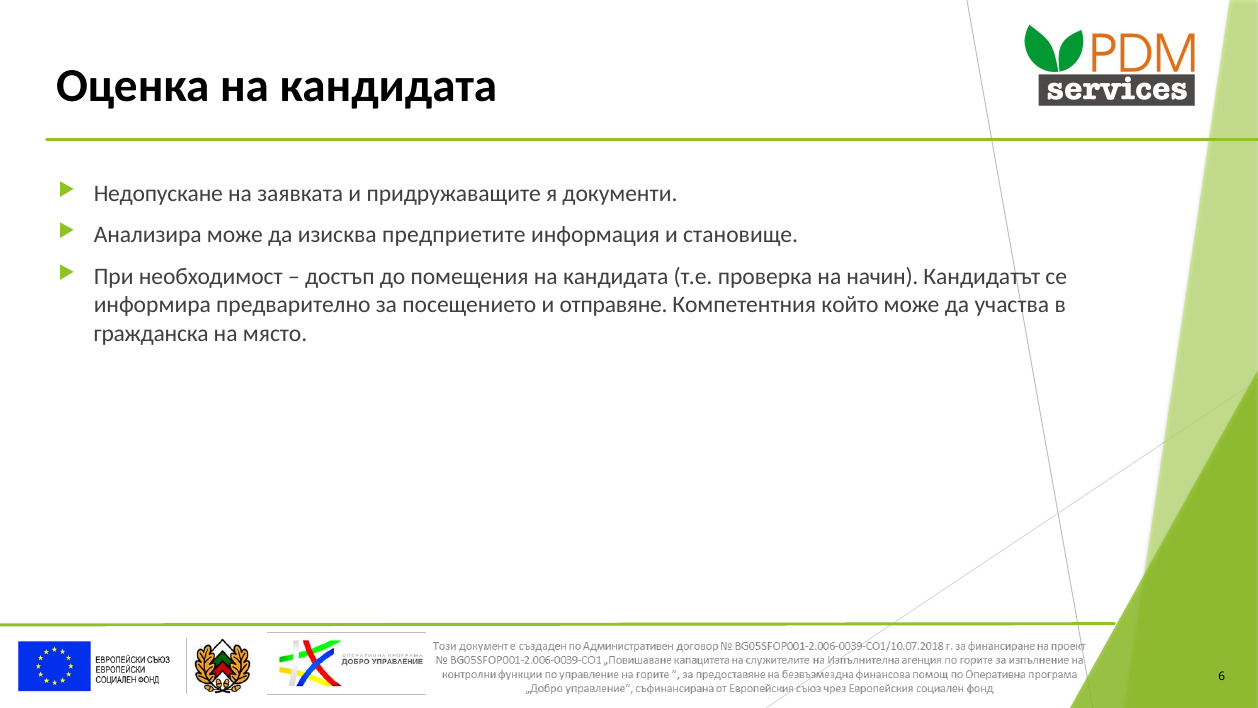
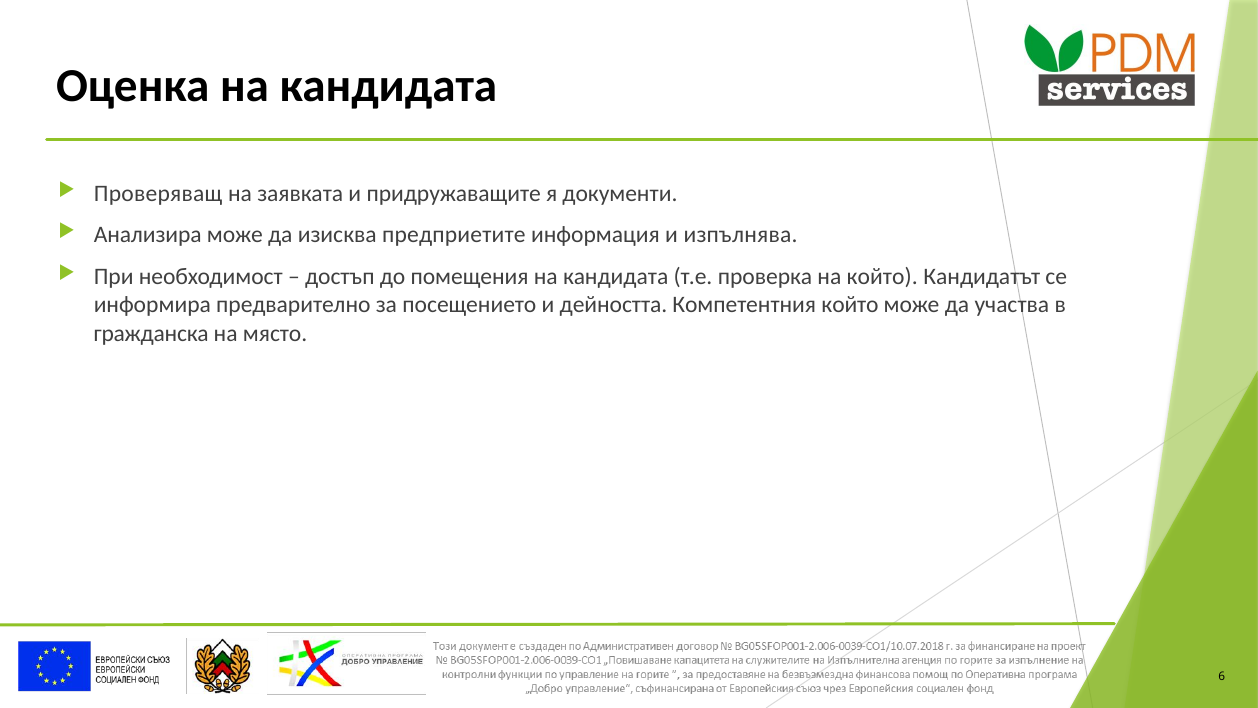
Недопускане: Недопускане -> Проверяващ (158, 194)
становище: становище -> изпълнява (741, 235)
на начин: начин -> който (882, 276)
отправяне: отправяне -> дейността (613, 305)
